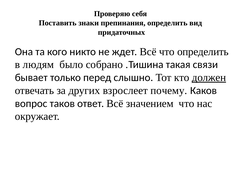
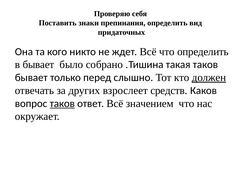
в людям: людям -> бывает (38, 65)
такая связи: связи -> таков (205, 65)
почему: почему -> средств (169, 91)
таков underline: none -> present (62, 104)
